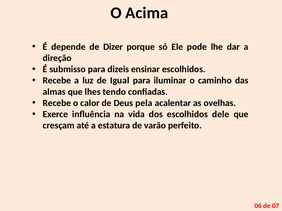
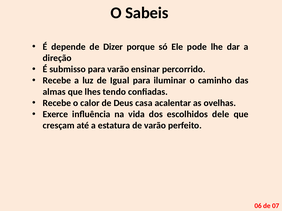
Acima: Acima -> Sabeis (147, 13)
para dizeis: dizeis -> varão (118, 69)
ensinar escolhidos: escolhidos -> percorrido (184, 69)
pela: pela -> casa (144, 103)
